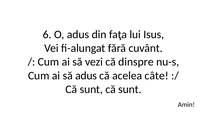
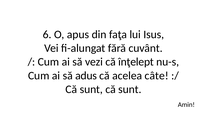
O adus: adus -> apus (78, 35)
dinspre: dinspre -> înţelept (136, 62)
